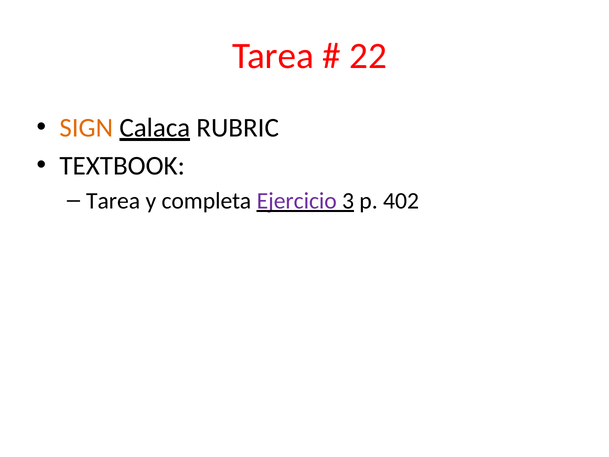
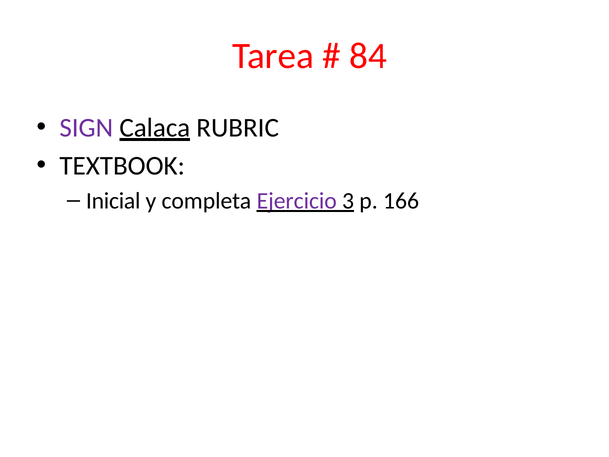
22: 22 -> 84 (368, 56)
SIGN colour: orange -> purple (86, 128)
Tarea: Tarea -> Inicial (113, 201)
402: 402 -> 166 (401, 201)
